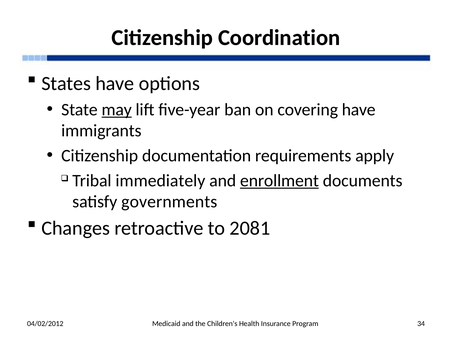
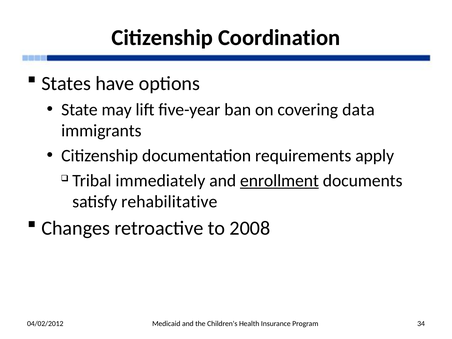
may underline: present -> none (117, 110)
covering have: have -> data (358, 110)
governments: governments -> rehabilitative (169, 202)
2081: 2081 -> 2008 (250, 228)
